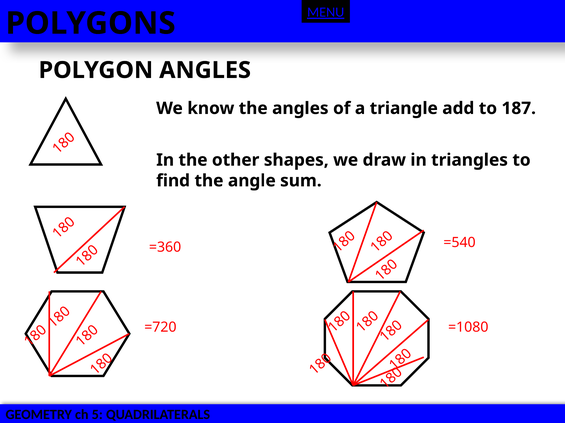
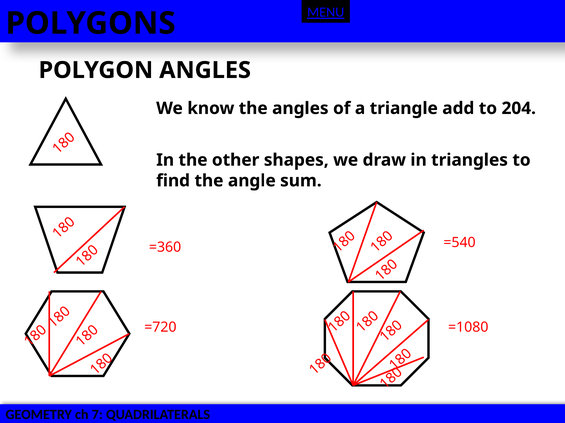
187: 187 -> 204 (519, 109)
5: 5 -> 7 (97, 415)
